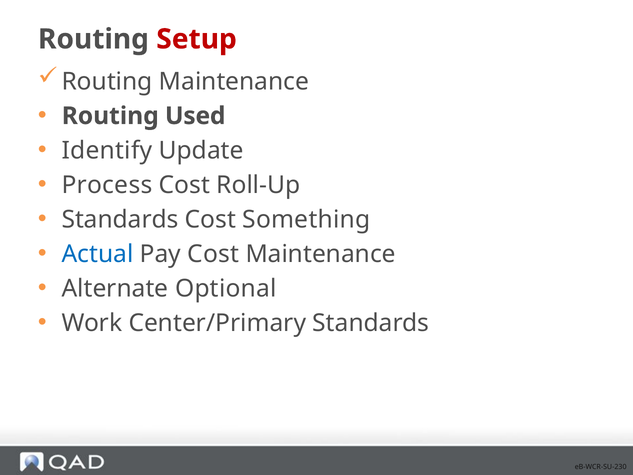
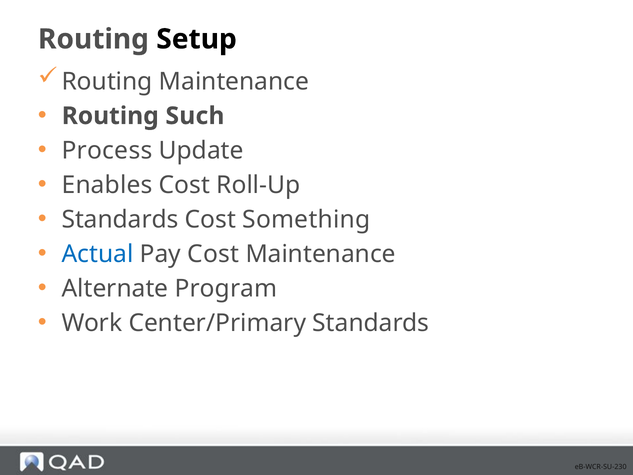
Setup colour: red -> black (197, 39)
Used: Used -> Such (195, 116)
Identify: Identify -> Process (107, 150)
Process: Process -> Enables (107, 185)
Optional: Optional -> Program (226, 288)
